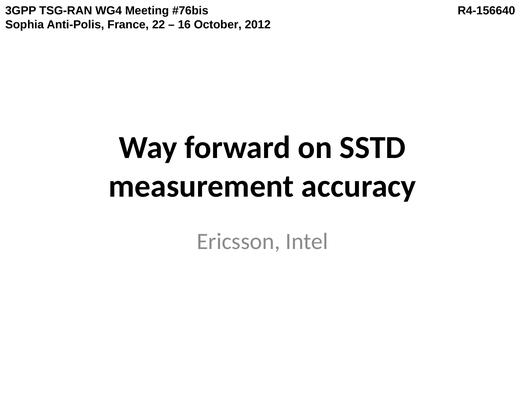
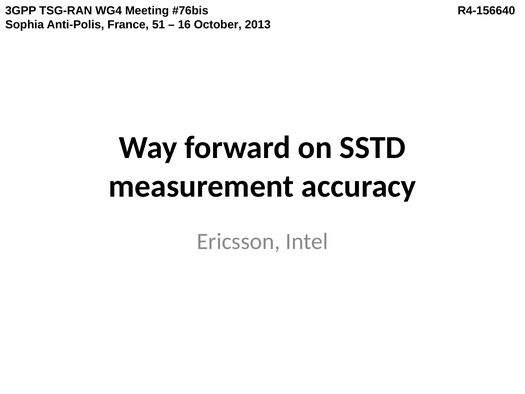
22: 22 -> 51 (159, 25)
2012: 2012 -> 2013 (258, 25)
